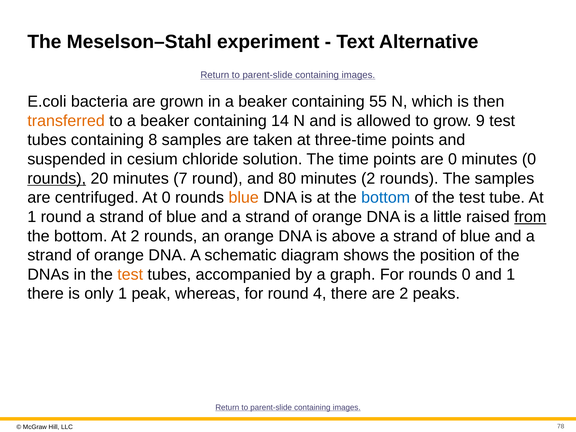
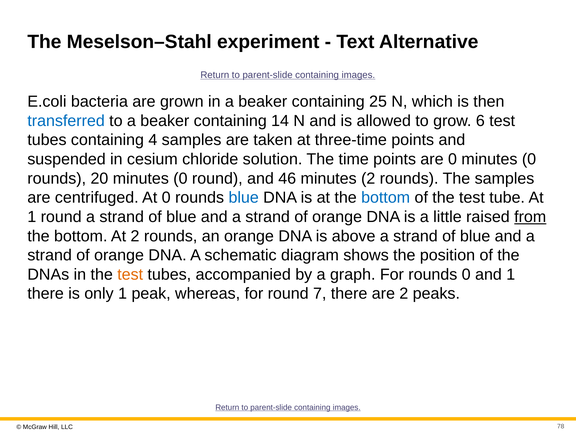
55: 55 -> 25 (378, 102)
transferred colour: orange -> blue (66, 121)
9: 9 -> 6 (480, 121)
8: 8 -> 4 (153, 140)
rounds underline: present -> none (57, 178)
20 minutes 7: 7 -> 0 (180, 178)
80: 80 -> 46 (287, 178)
blue colour: orange -> blue (244, 198)
4: 4 -> 7 (320, 294)
